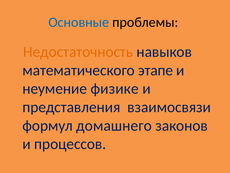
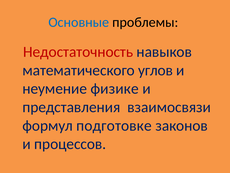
Недостаточность colour: orange -> red (78, 52)
этапе: этапе -> углов (156, 70)
домашнего: домашнего -> подготовке (114, 125)
